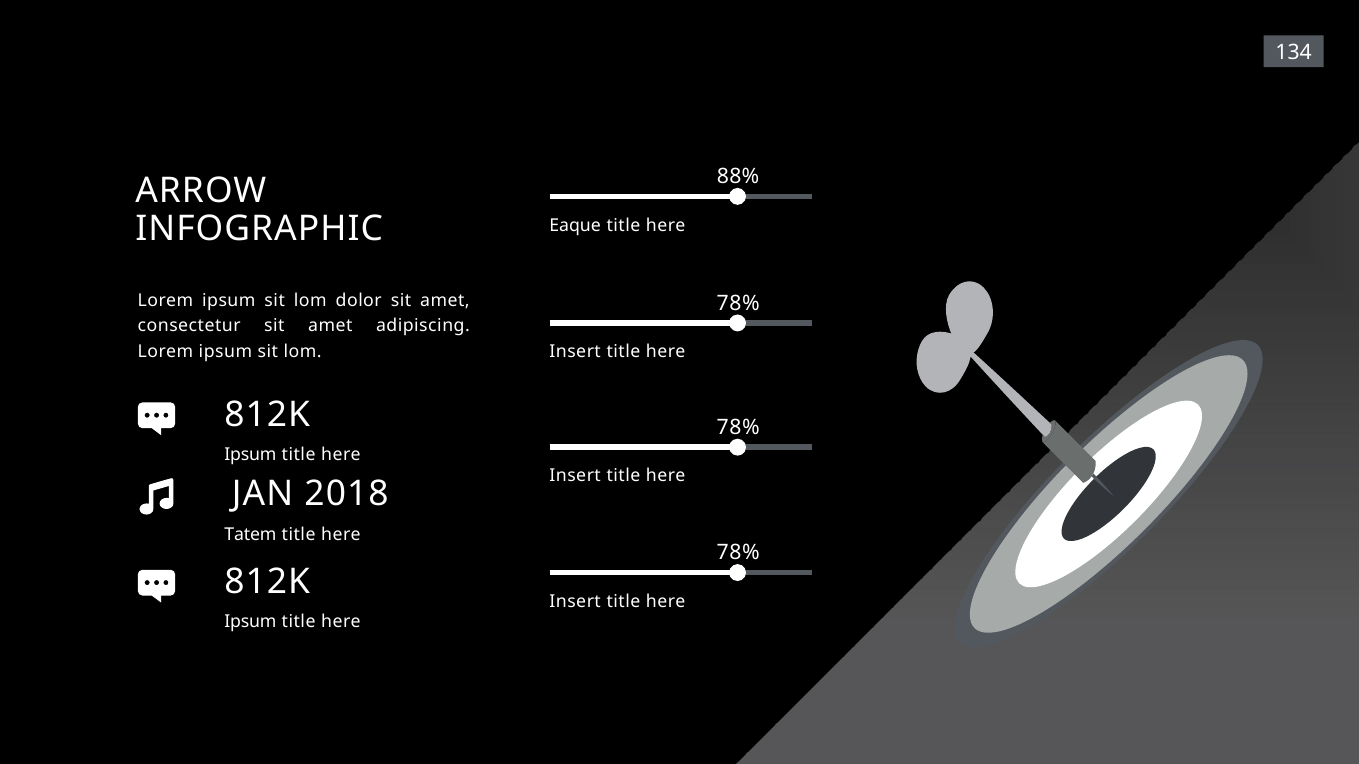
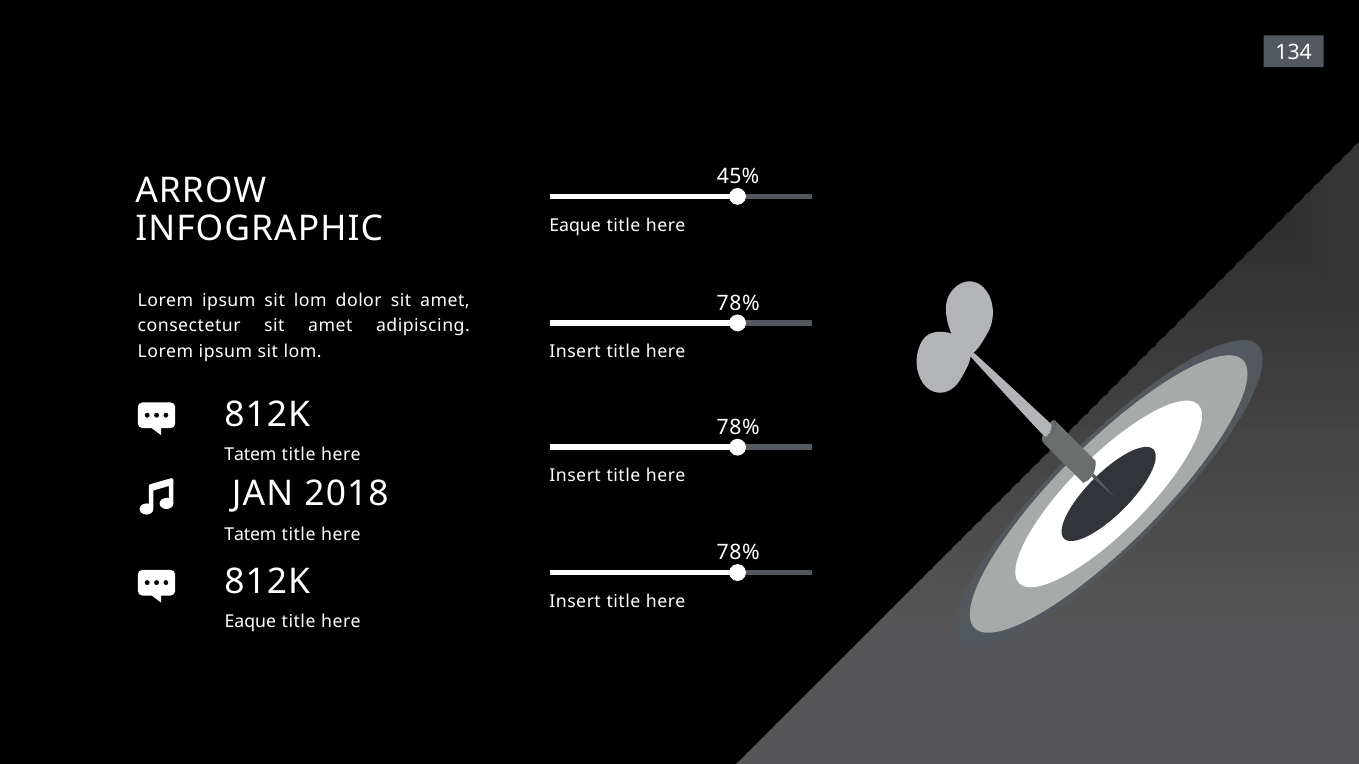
88%: 88% -> 45% (738, 177)
Ipsum: Ipsum -> Tatem (250, 455)
Ipsum: Ipsum -> Eaque (250, 623)
